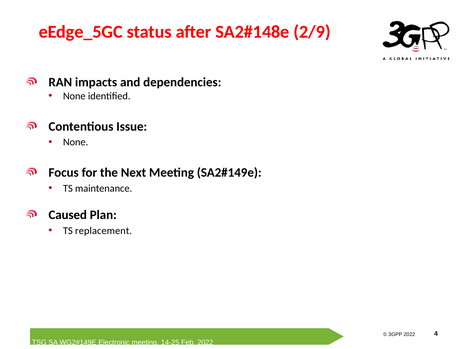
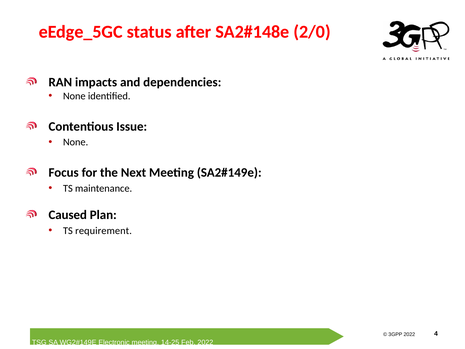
2/9: 2/9 -> 2/0 (312, 32)
replacement: replacement -> requirement (104, 230)
